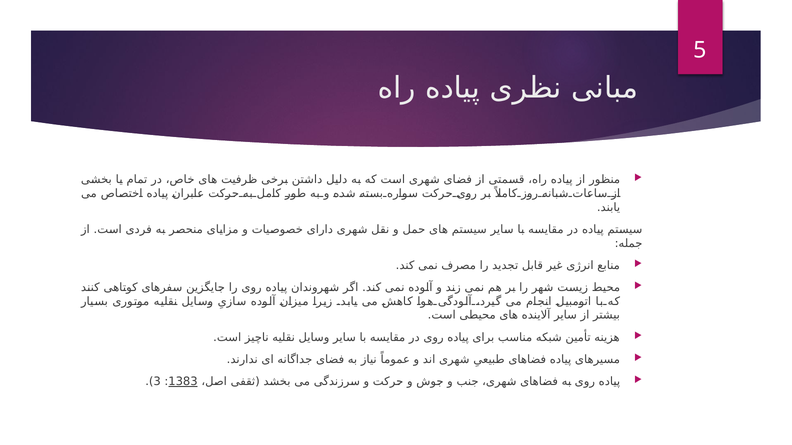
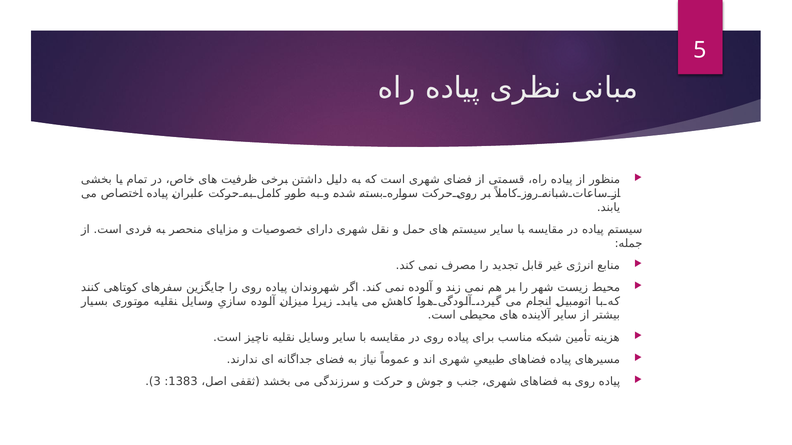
1383 underline: present -> none (183, 382)
